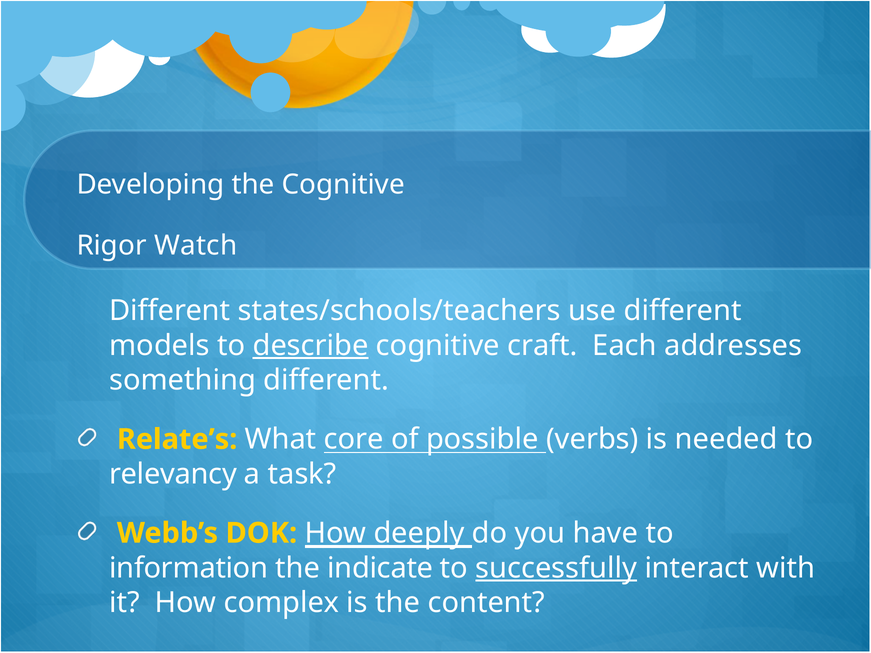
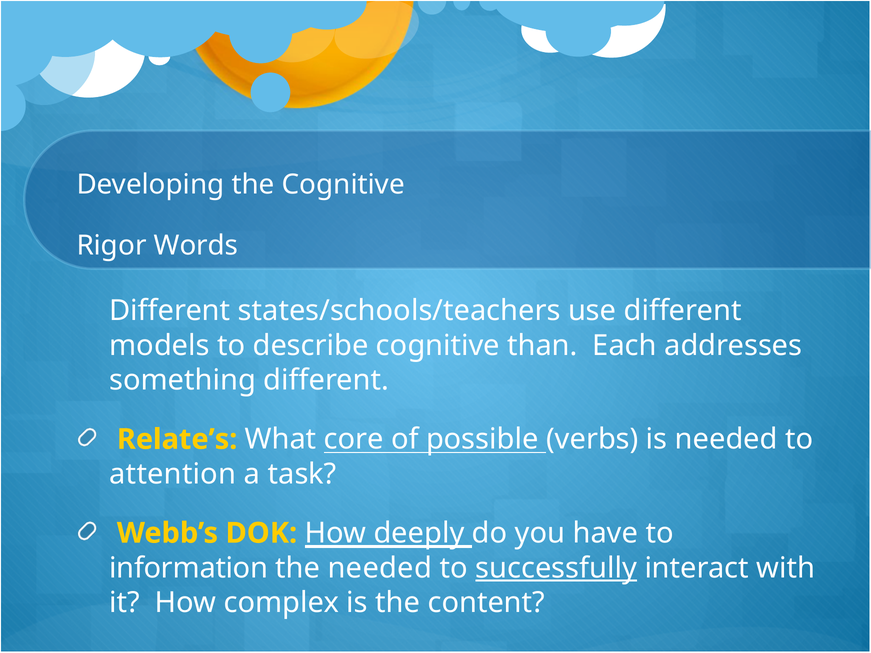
Watch: Watch -> Words (196, 246)
describe underline: present -> none (311, 346)
craft: craft -> than (542, 346)
relevancy: relevancy -> attention (173, 474)
the indicate: indicate -> needed (380, 568)
